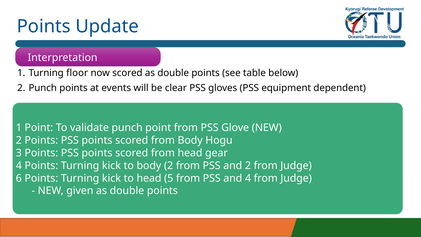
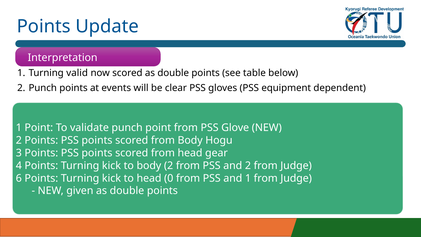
floor: floor -> valid (77, 73)
5: 5 -> 0 (169, 178)
and 4: 4 -> 1 (248, 178)
